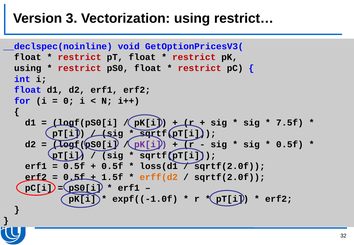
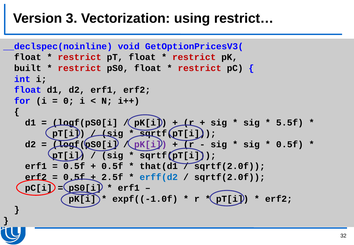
using: using -> built (28, 68)
7.5f: 7.5f -> 5.5f (290, 123)
loss(d1: loss(d1 -> that(d1 (159, 166)
1.5f: 1.5f -> 2.5f (112, 177)
erff(d2 colour: orange -> blue (159, 177)
